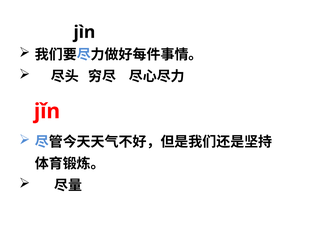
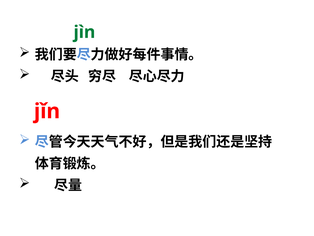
jìn colour: black -> green (84, 32)
